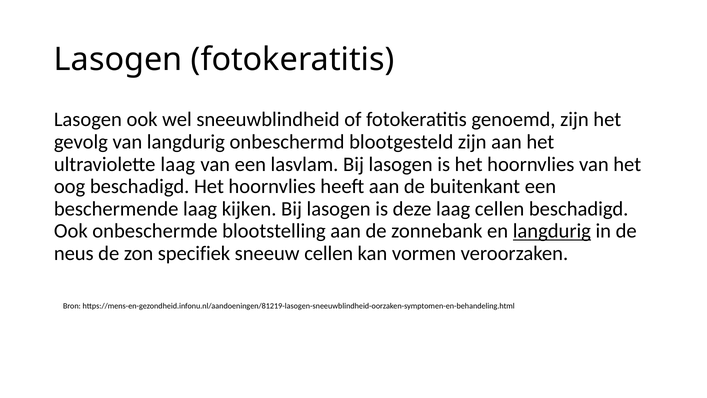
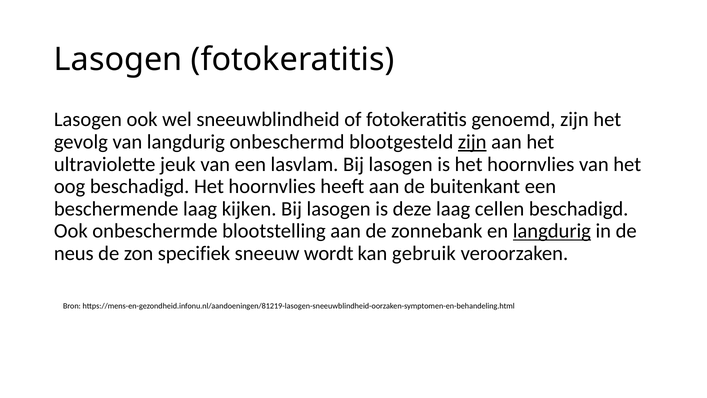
zijn underline: none -> present (472, 142)
ultraviolette laag: laag -> jeuk (178, 164)
sneeuw cellen: cellen -> wordt (329, 253)
vormen: vormen -> gebruik (424, 253)
